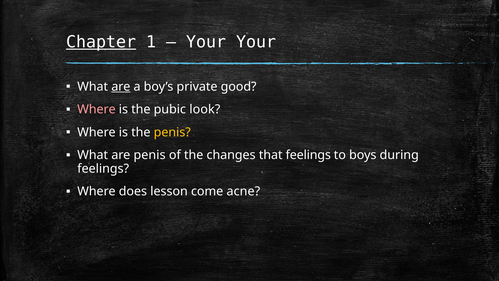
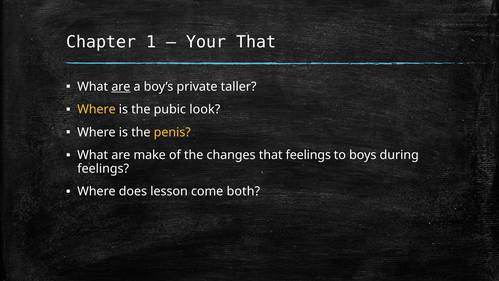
Chapter underline: present -> none (101, 42)
Your Your: Your -> That (256, 42)
good: good -> taller (239, 87)
Where colour: pink -> yellow (96, 109)
are penis: penis -> make (150, 155)
acne: acne -> both (243, 191)
